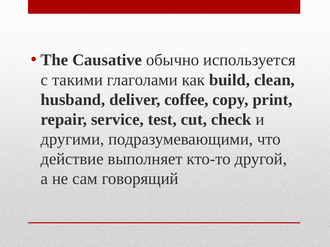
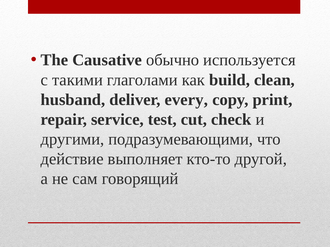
coffee: coffee -> every (186, 100)
